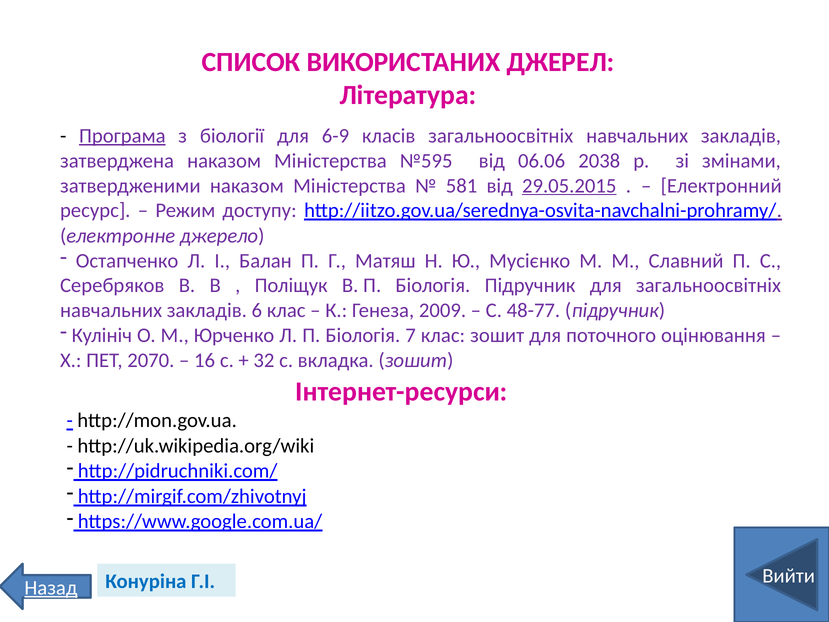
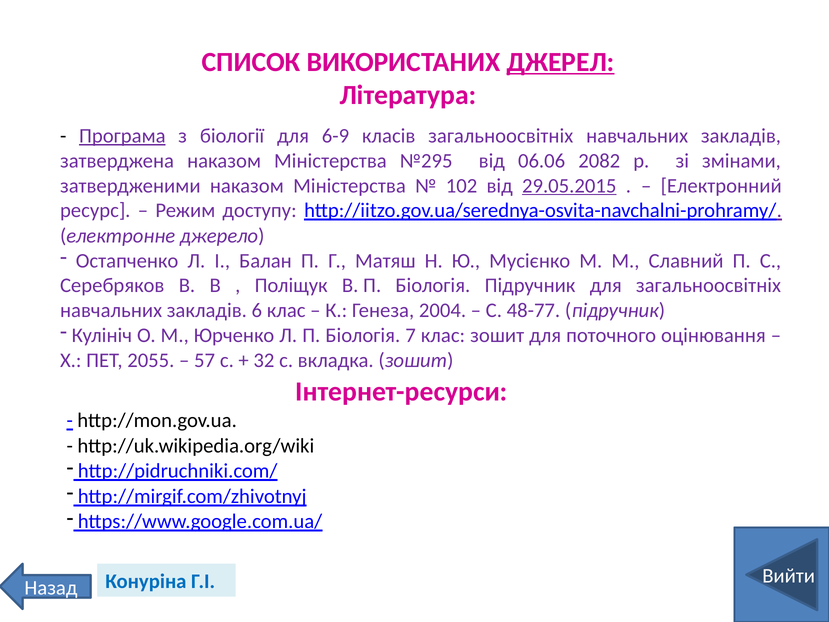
ДЖЕРЕЛ underline: none -> present (560, 62)
№595: №595 -> №295 (426, 161)
2038: 2038 -> 2082 (599, 161)
581: 581 -> 102 (462, 186)
2009: 2009 -> 2004 (443, 310)
2070: 2070 -> 2055 (151, 360)
16: 16 -> 57 (205, 360)
Назад underline: present -> none (51, 588)
